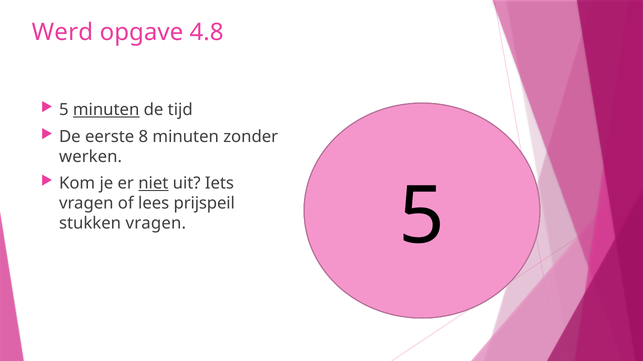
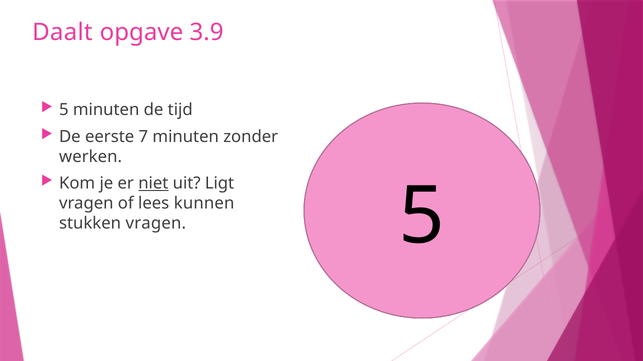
Werd: Werd -> Daalt (62, 32)
4.8: 4.8 -> 3.9 (207, 32)
minuten underline: present -> none (106, 110)
8: 8 -> 7 (143, 137)
Iets: Iets -> Ligt (220, 184)
prijspeil: prijspeil -> kunnen (204, 204)
